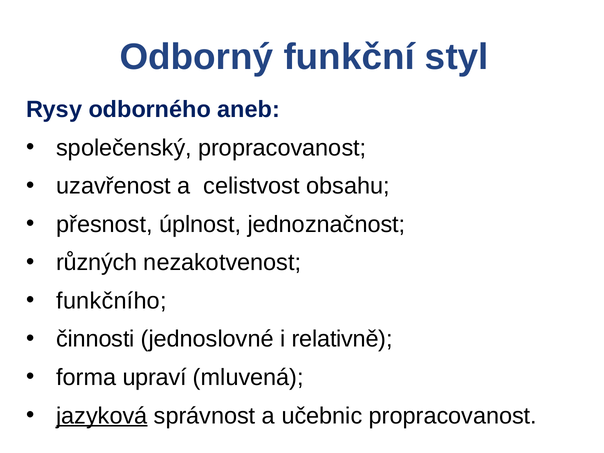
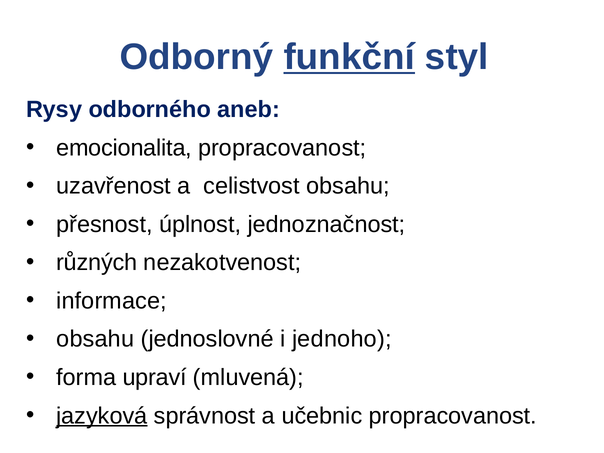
funkční underline: none -> present (349, 57)
společenský: společenský -> emocionalita (124, 148)
funkčního: funkčního -> informace (112, 301)
činnosti: činnosti -> obsahu (95, 339)
relativně: relativně -> jednoho (342, 339)
